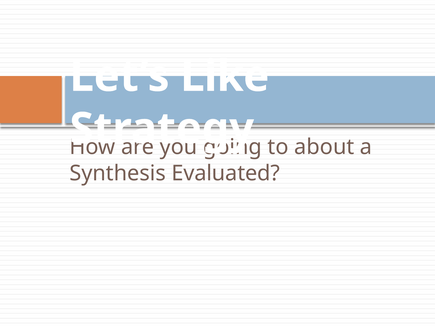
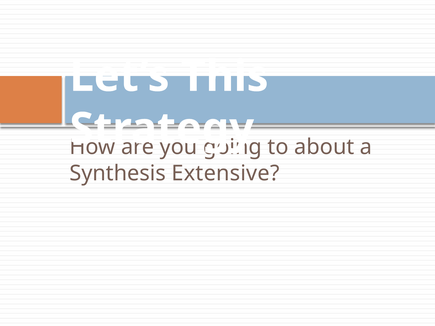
Like: Like -> This (225, 77)
Evaluated: Evaluated -> Extensive (226, 173)
